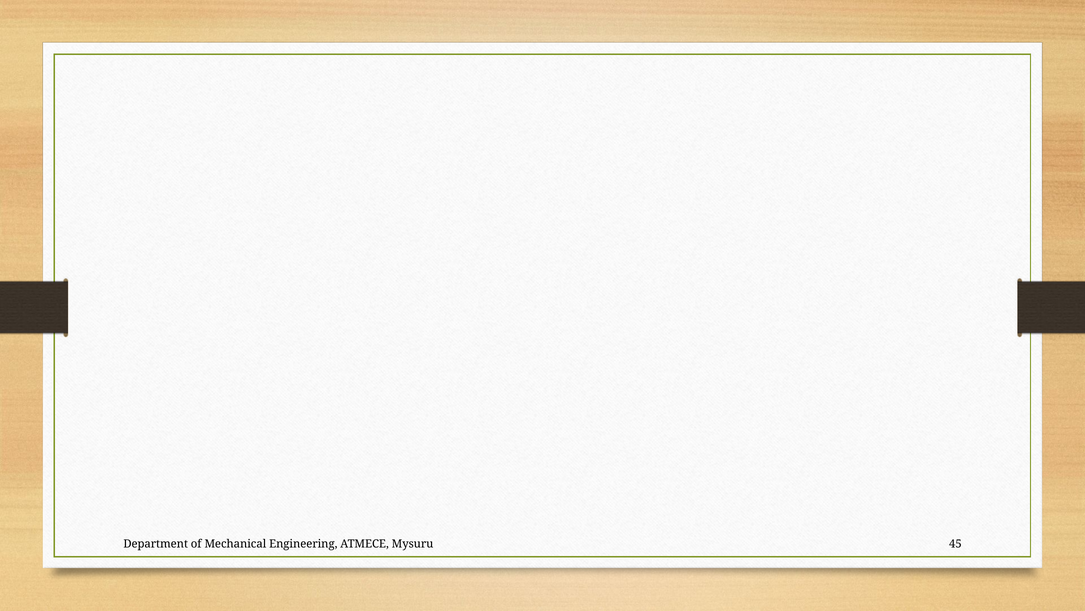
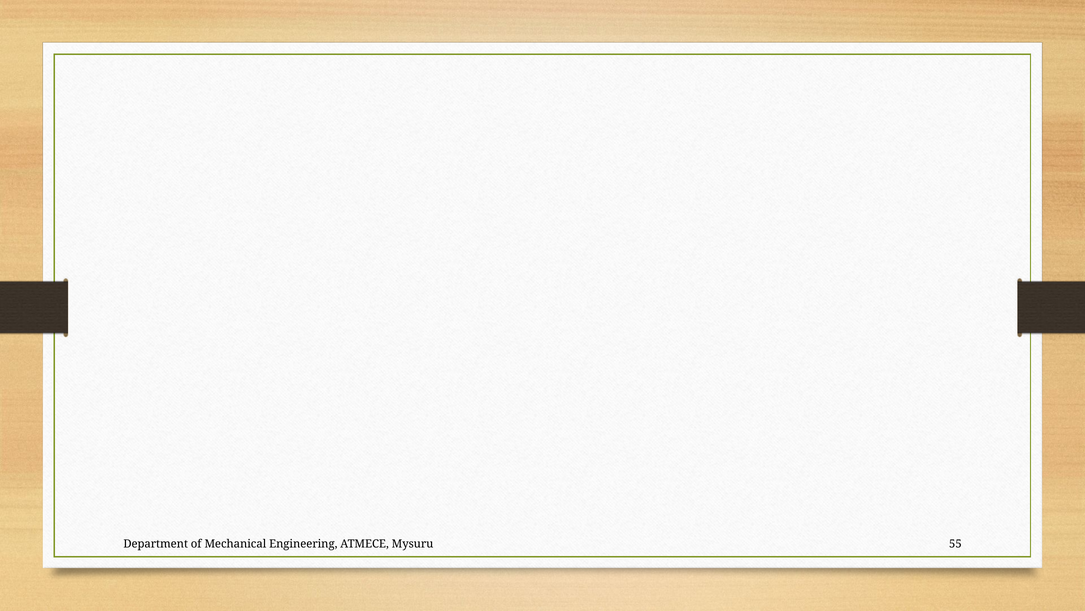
45: 45 -> 55 (955, 544)
